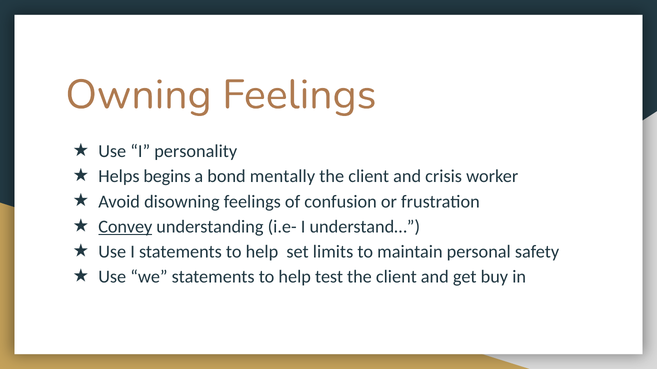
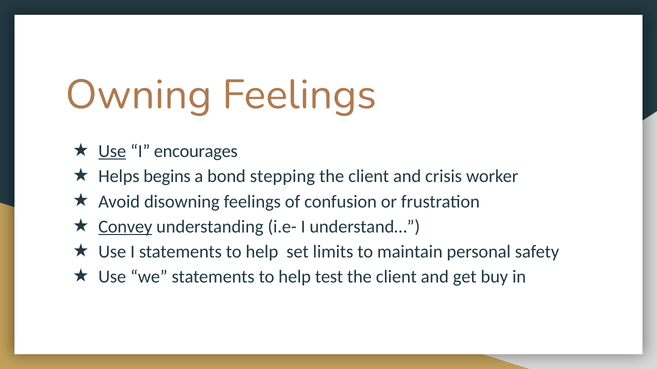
Use underline: none -> present (112, 151)
personality: personality -> encourages (196, 151)
mentally: mentally -> stepping (282, 177)
